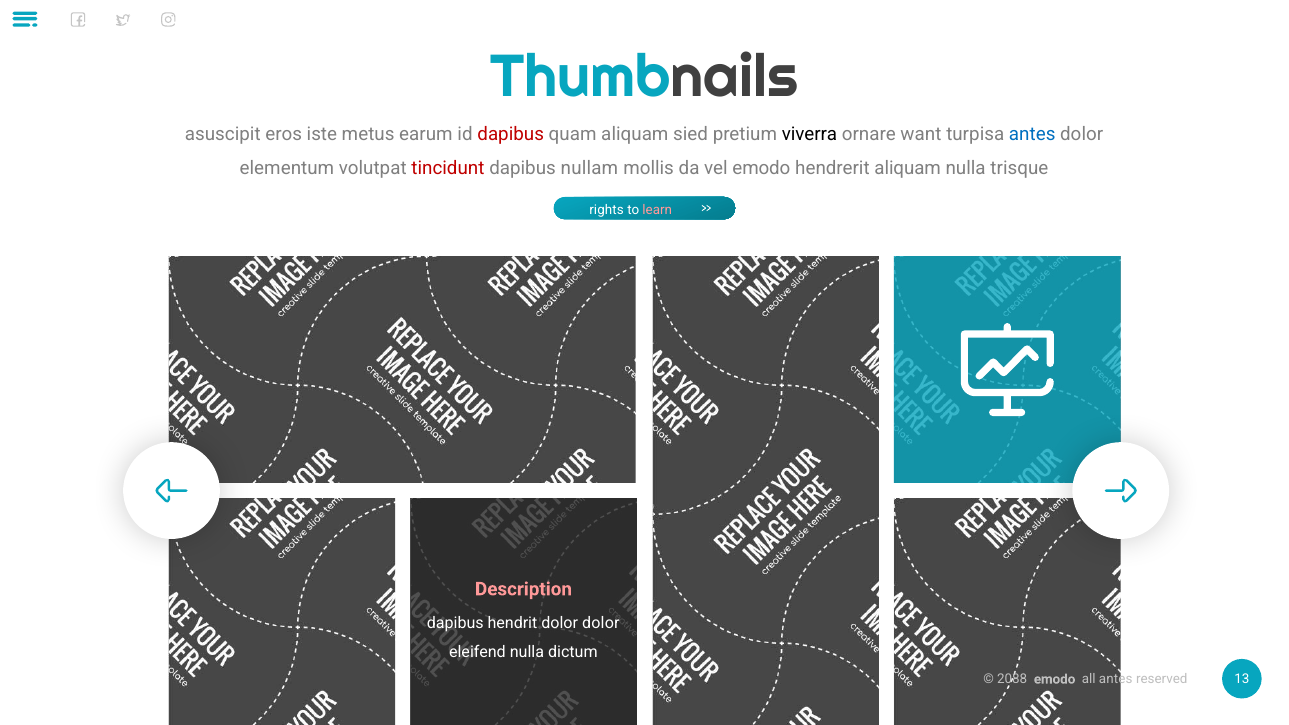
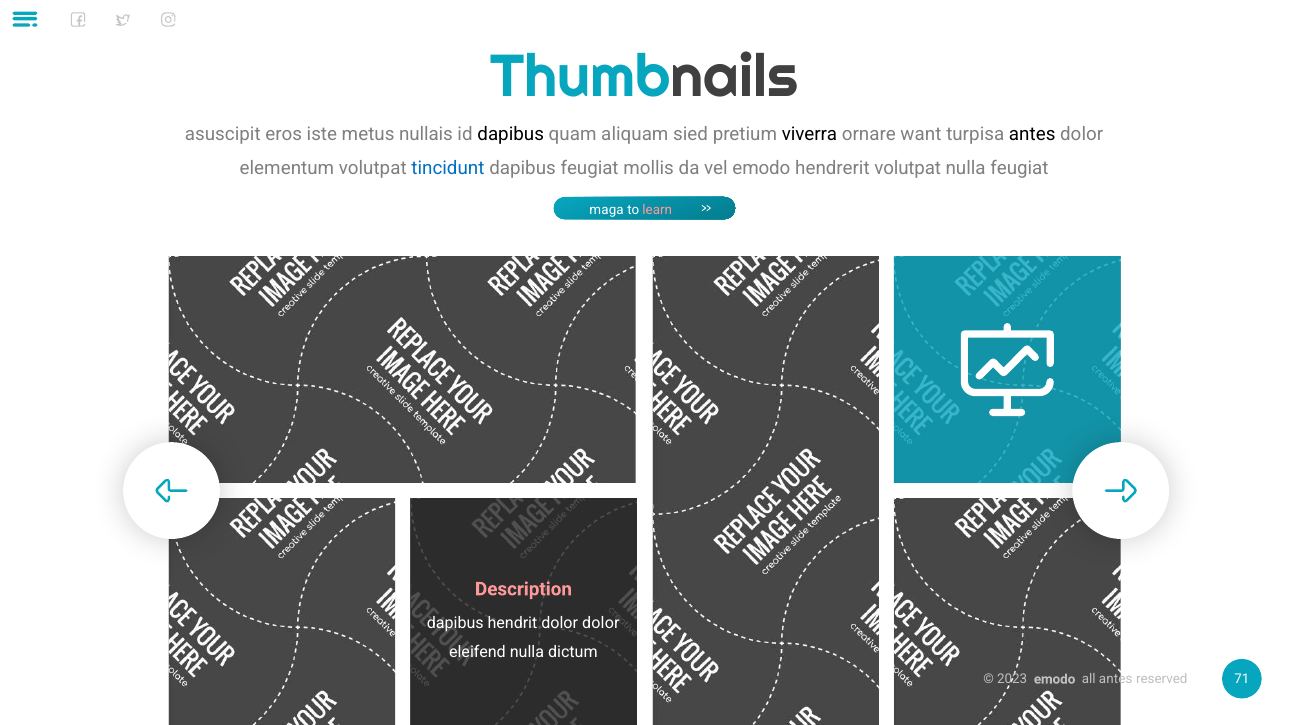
earum: earum -> nullais (426, 134)
dapibus colour: red -> black (511, 134)
antes colour: blue -> black (1032, 134)
tincidunt colour: red -> blue (448, 168)
dapibus nullam: nullam -> feugiat (590, 168)
hendrerit aliquam: aliquam -> volutpat (908, 168)
nulla trisque: trisque -> feugiat (1019, 168)
rights: rights -> maga (607, 210)
2088: 2088 -> 2023 (1012, 679)
13: 13 -> 71 (1242, 679)
